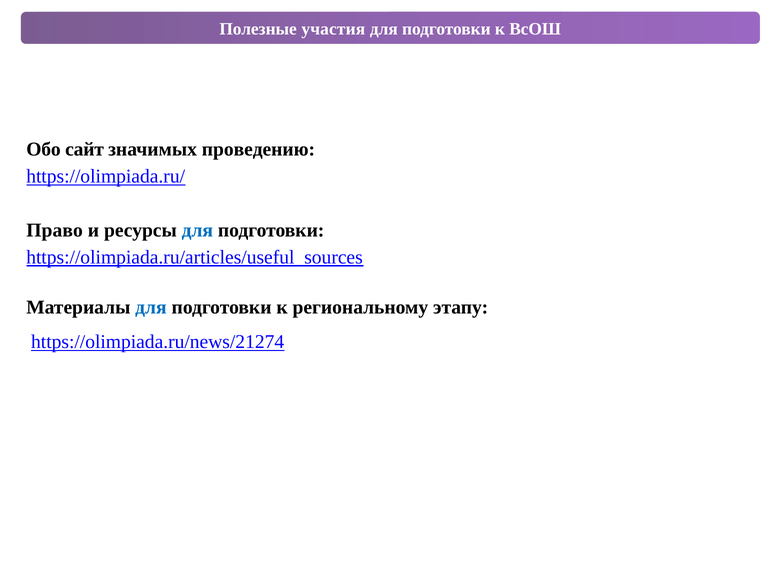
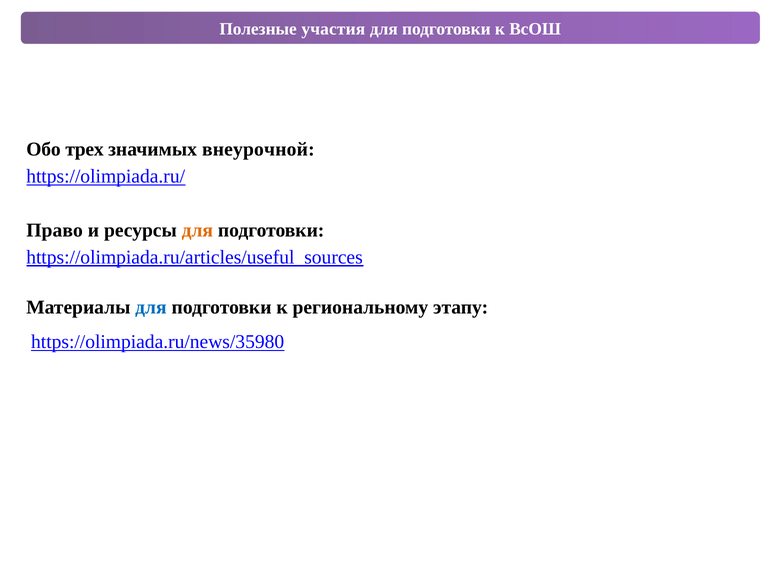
сайт: сайт -> трех (85, 149)
проведению: проведению -> внеурочной (258, 149)
для colour: blue -> orange (197, 230)
https://olimpiada.ru/news/21274: https://olimpiada.ru/news/21274 -> https://olimpiada.ru/news/35980 (158, 342)
